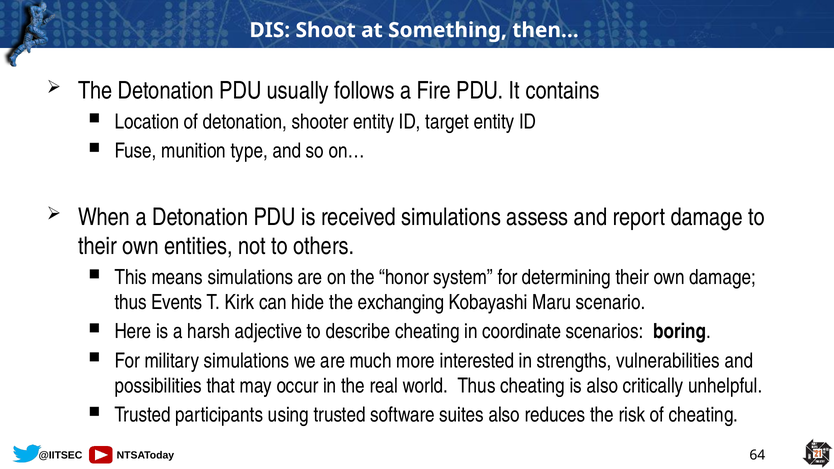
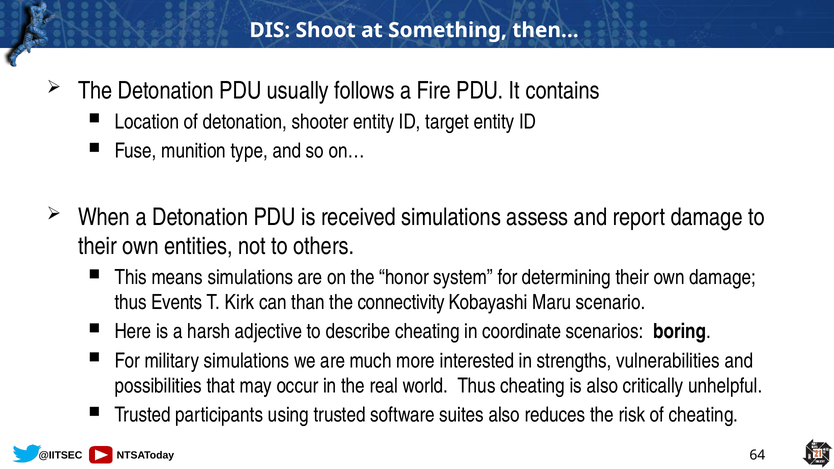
hide: hide -> than (308, 302)
exchanging: exchanging -> connectivity (401, 302)
